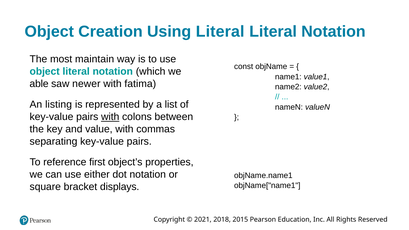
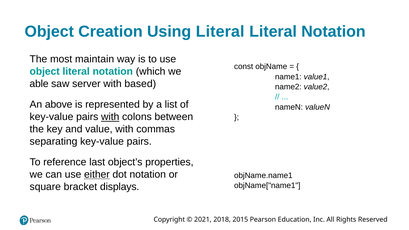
newer: newer -> server (86, 84)
fatima: fatima -> based (140, 84)
listing: listing -> above (59, 105)
first: first -> last (97, 162)
either underline: none -> present (97, 174)
